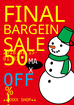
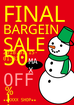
OFF colour: light blue -> pink (19, 80)
